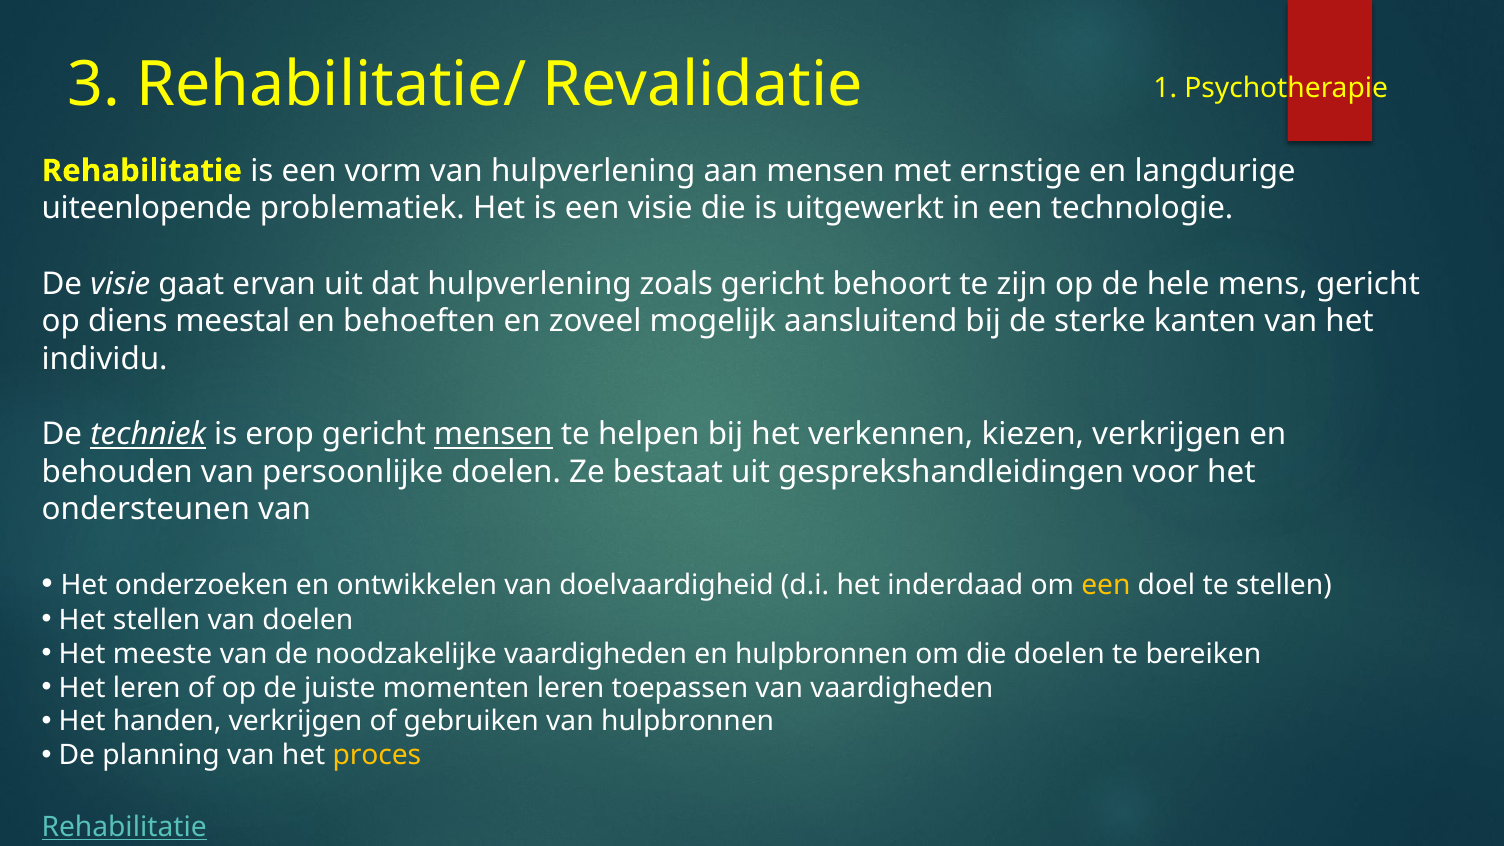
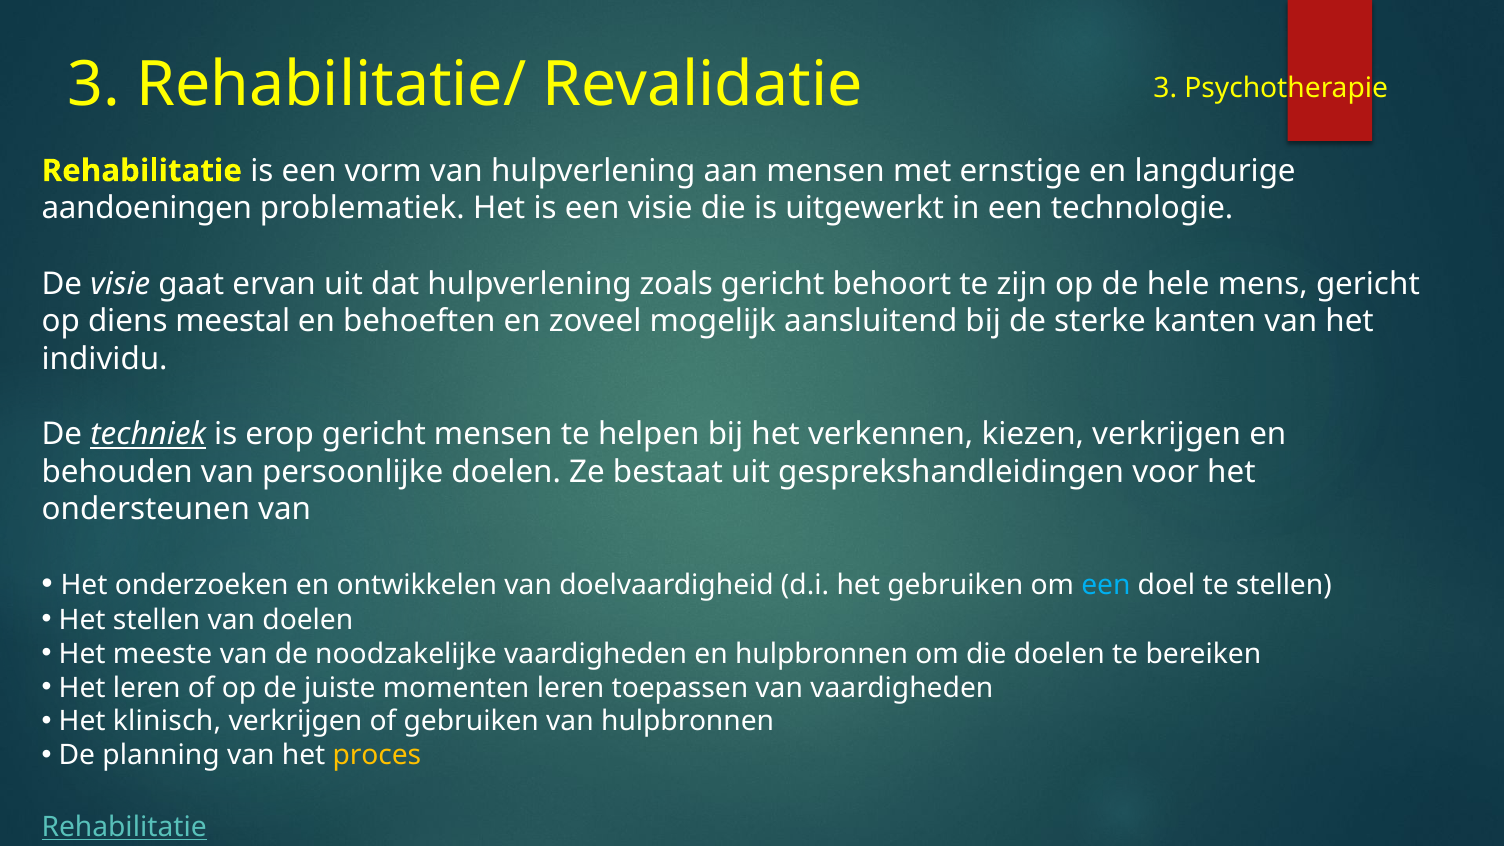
Revalidatie 1: 1 -> 3 (1165, 88)
uiteenlopende: uiteenlopende -> aandoeningen (147, 208)
mensen underline: present -> none (493, 434)
het inderdaad: inderdaad -> gebruiken (955, 586)
een colour: yellow -> light blue (1106, 586)
handen: handen -> klinisch (167, 722)
